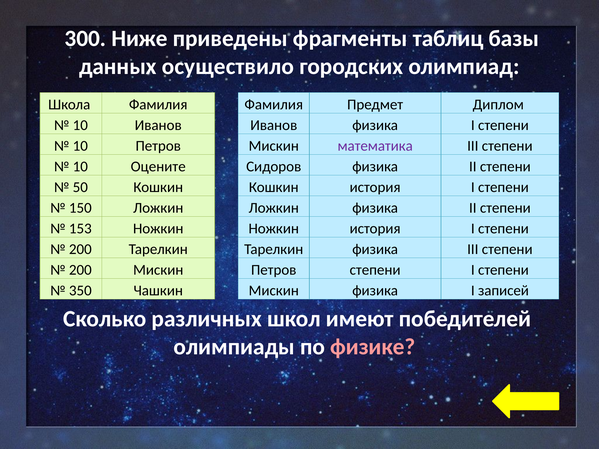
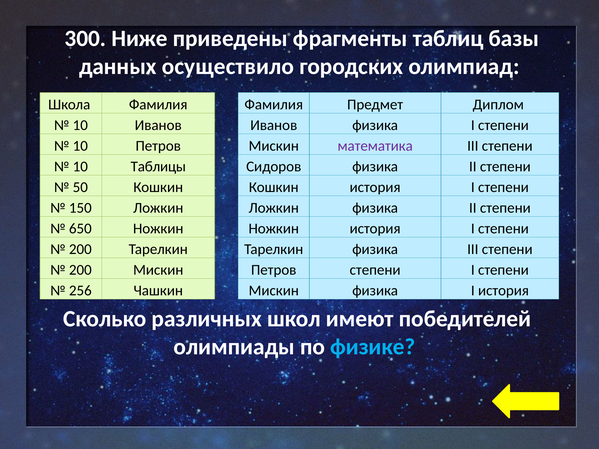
Оцените: Оцените -> Таблицы (158, 167)
153: 153 -> 650 (80, 229)
350: 350 -> 256 (80, 291)
I записей: записей -> история (503, 291)
физике colour: pink -> light blue (373, 347)
